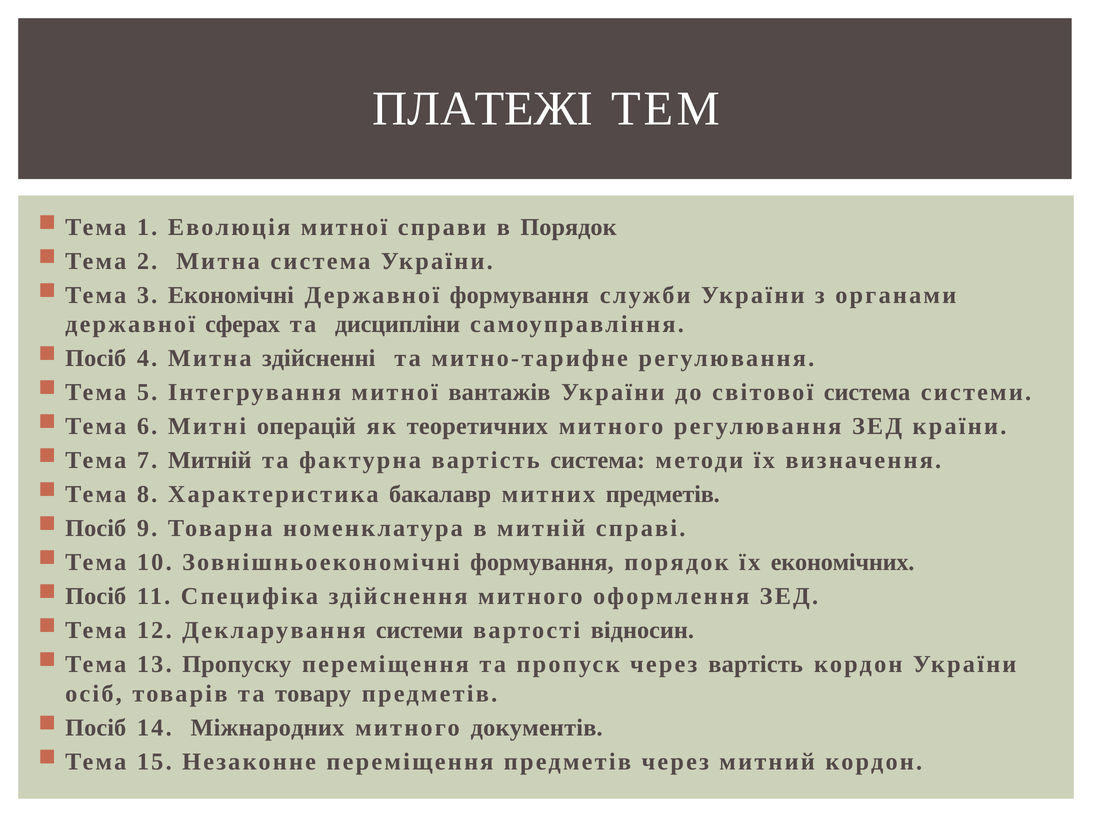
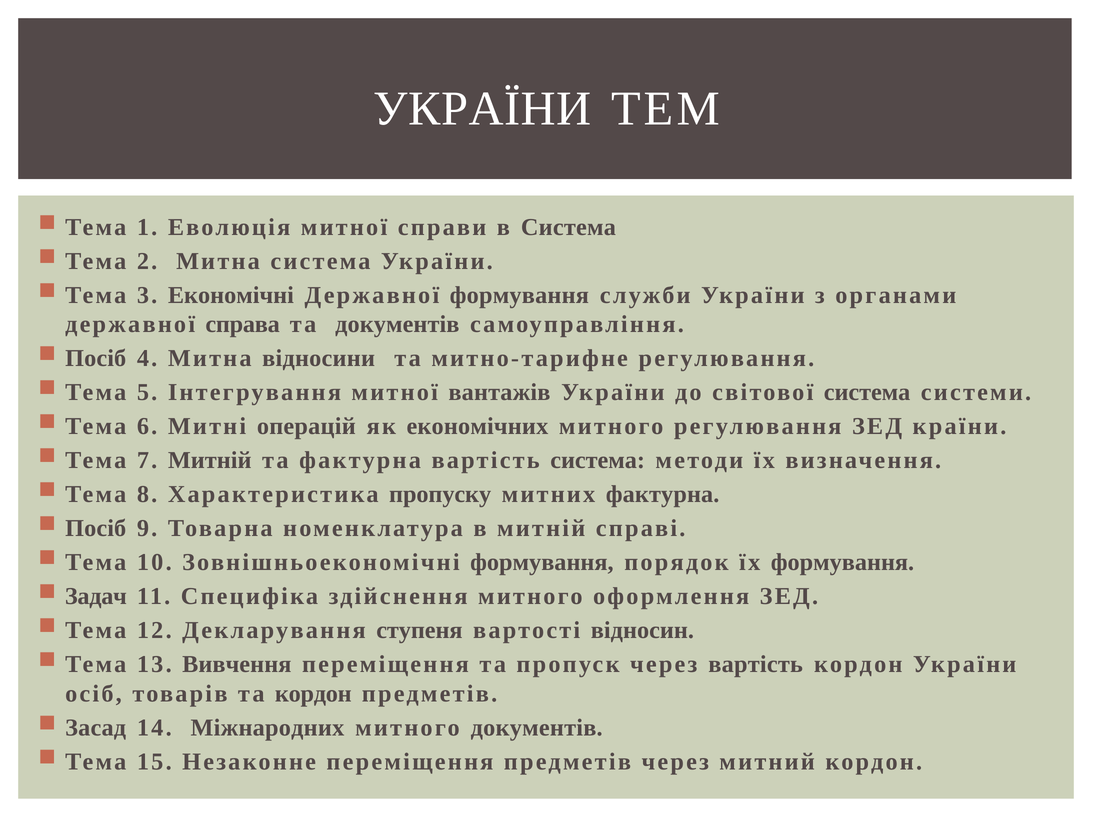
ПЛАТЕЖІ: ПЛАТЕЖІ -> УКРАЇНИ (482, 109)
в Порядок: Порядок -> Система (568, 227)
сферах: сферах -> справа (243, 324)
та дисципліни: дисципліни -> документів (397, 324)
здійсненні: здійсненні -> відносини (319, 358)
теоретичних: теоретичних -> економічних (477, 426)
бакалавр: бакалавр -> пропуску (440, 494)
митних предметів: предметів -> фактурна (663, 494)
їх економічних: економічних -> формування (843, 562)
Посіб: Посіб -> Задач (96, 596)
Декларування системи: системи -> ступеня (419, 630)
Пропуску: Пропуску -> Вивчення (237, 664)
та товару: товару -> кордон (313, 693)
Посіб: Посіб -> Засад (96, 727)
